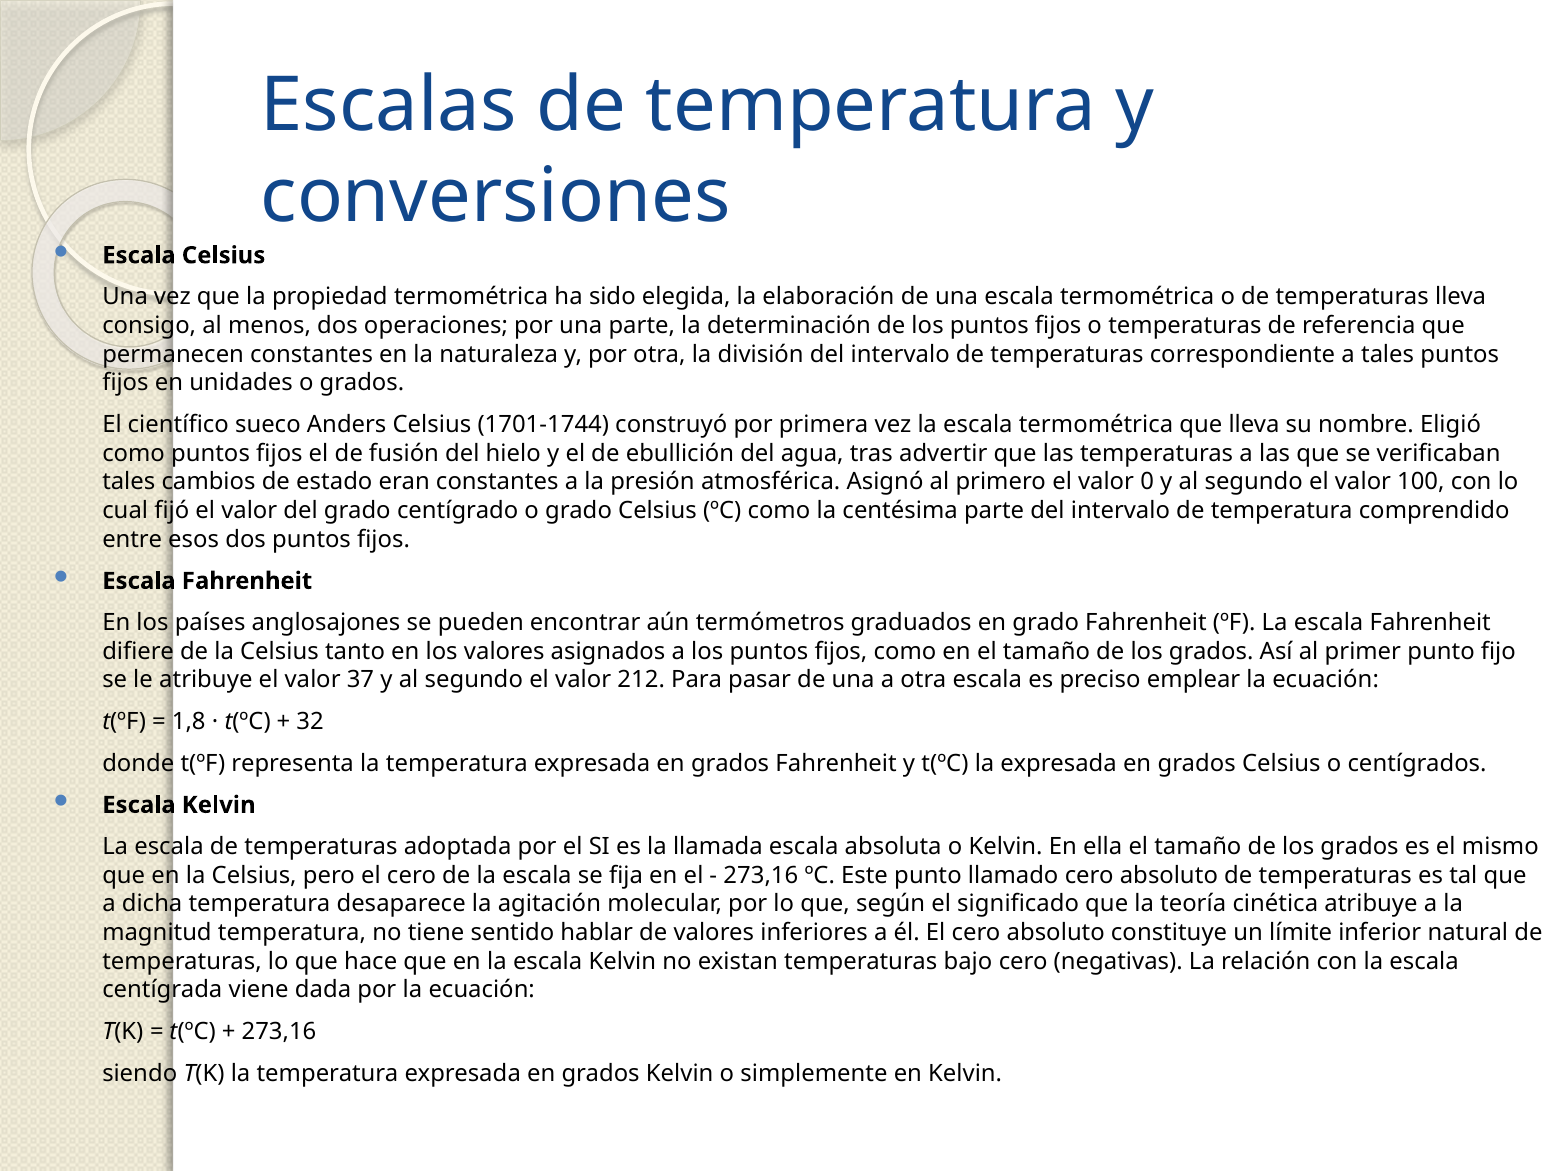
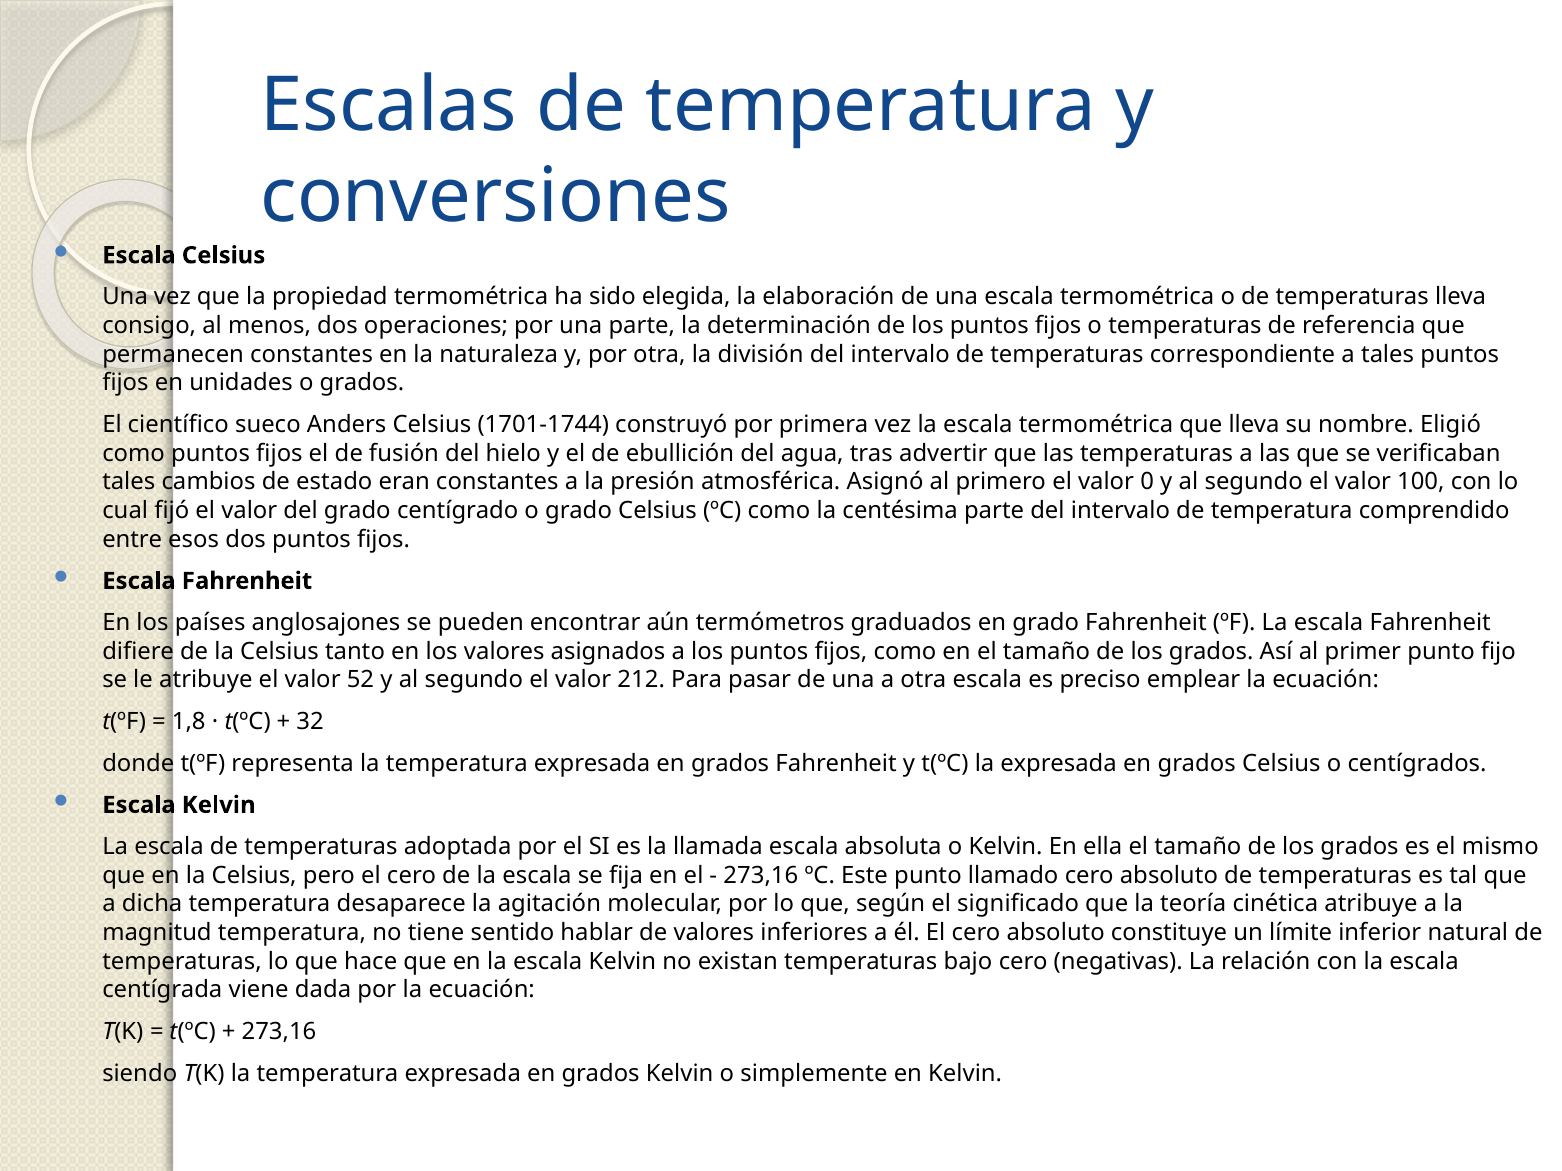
37: 37 -> 52 (361, 680)
